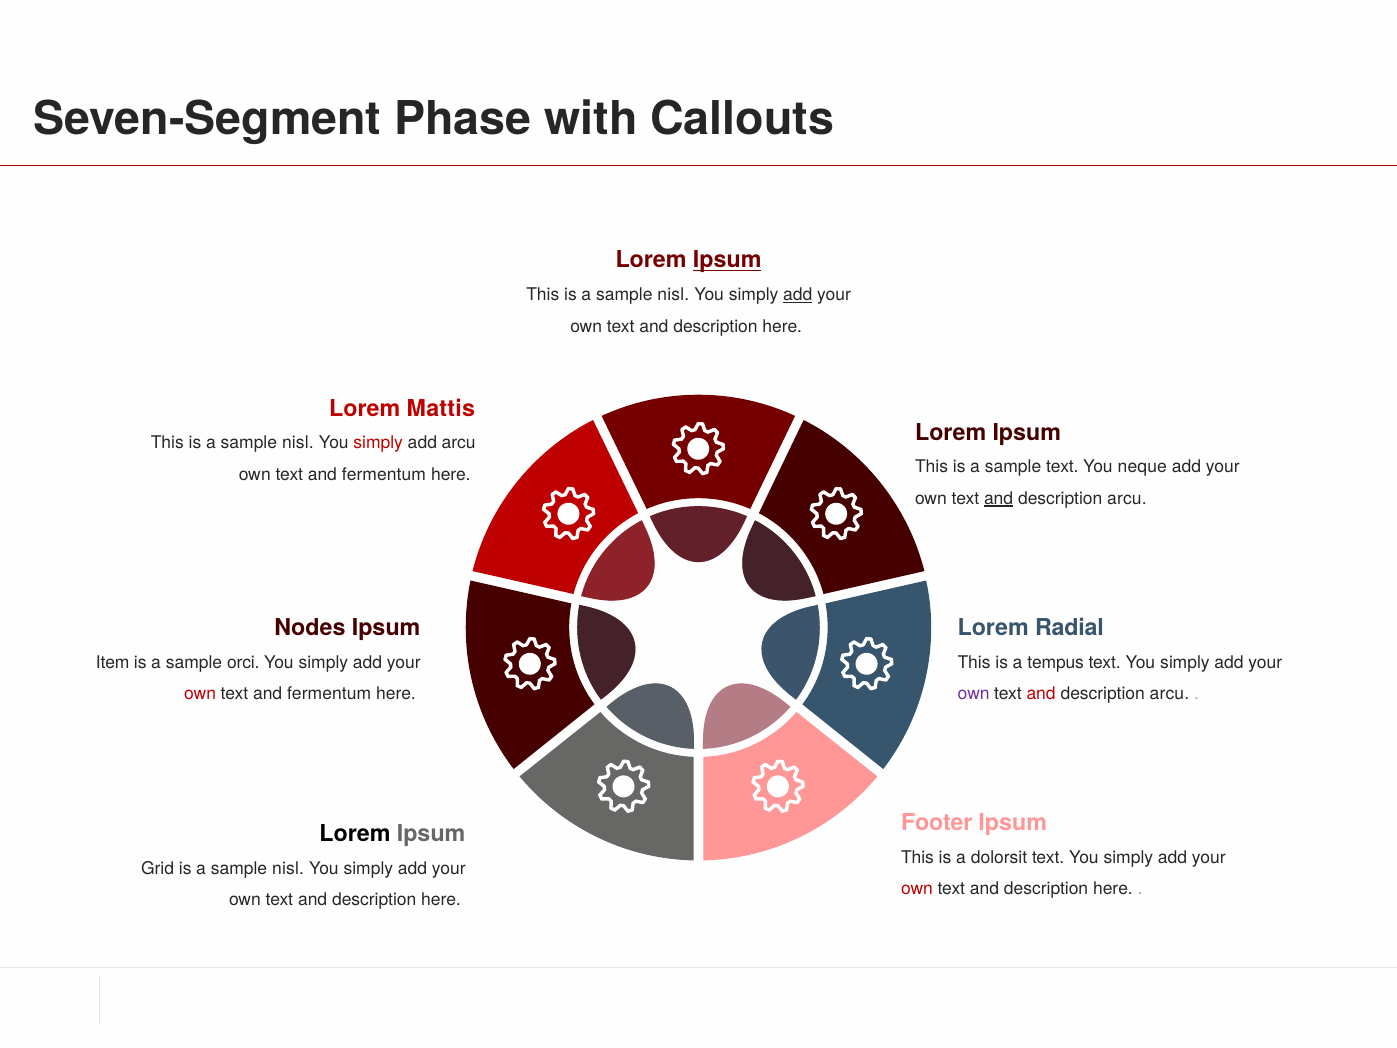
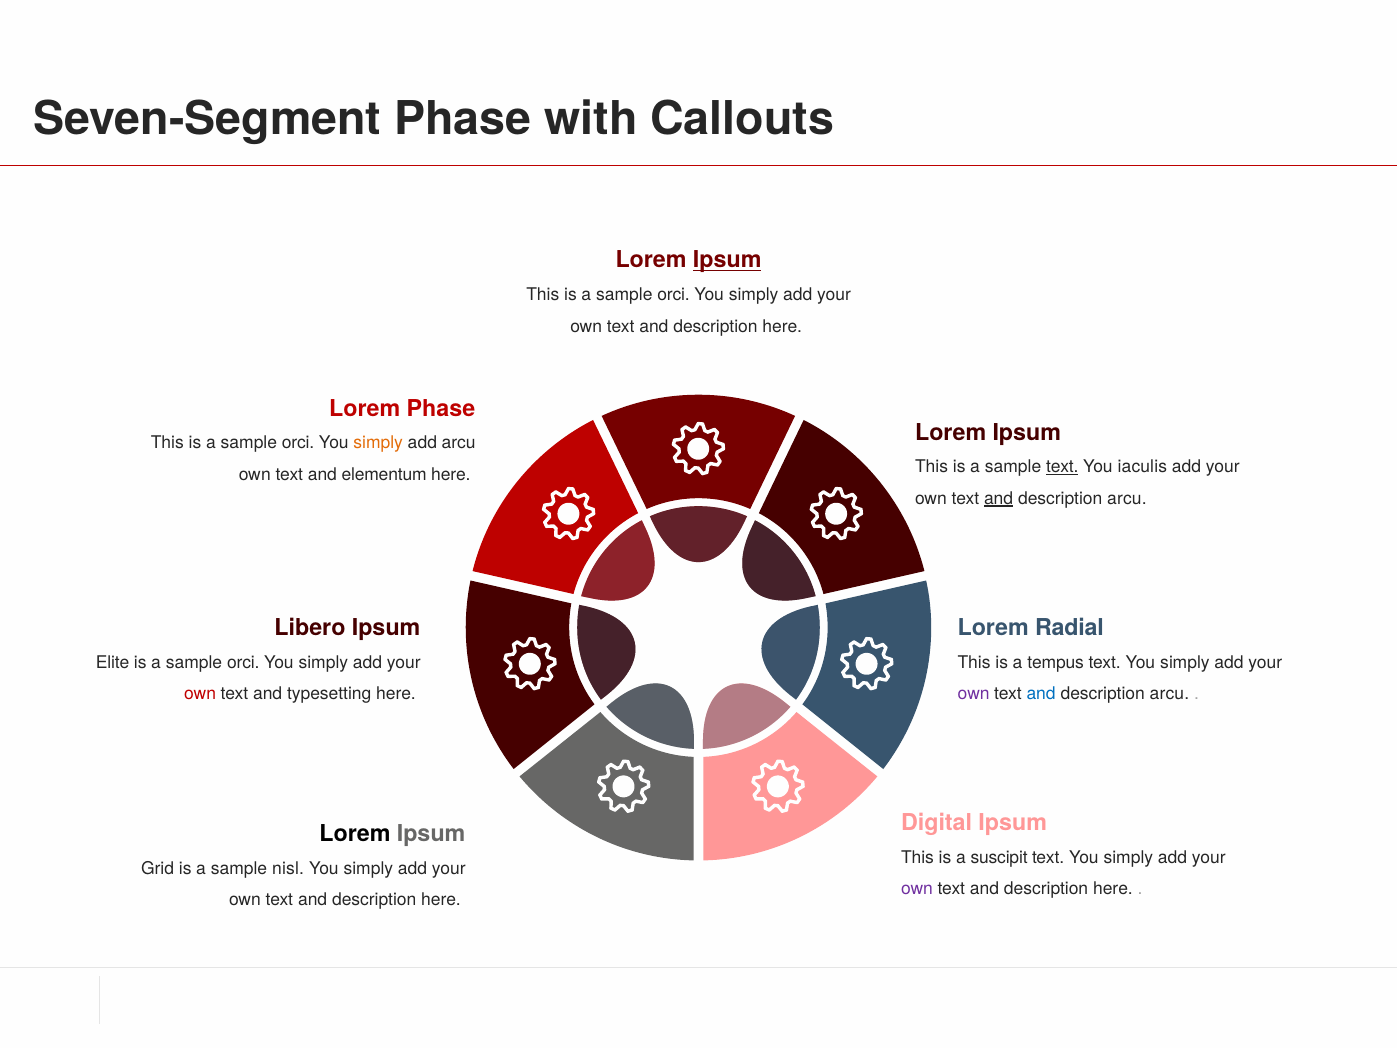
nisl: nisl -> orci (674, 295)
add underline: present -> none (798, 295)
Lorem Mattis: Mattis -> Phase (441, 409)
nisl: nisl -> orci (298, 443)
simply colour: red -> orange (378, 443)
text underline: none -> present (1062, 467)
neque: neque -> iaculis (1142, 467)
fermentum: fermentum -> elementum (384, 475)
Nodes: Nodes -> Libero (310, 628)
Item: Item -> Elite (113, 662)
fermentum: fermentum -> typesetting (329, 694)
and colour: red -> blue (1041, 694)
Footer: Footer -> Digital (937, 823)
dolorsit: dolorsit -> suscipit (999, 857)
own colour: red -> purple (917, 889)
